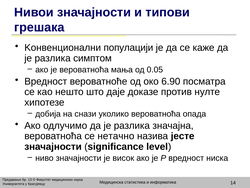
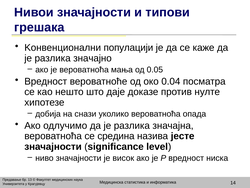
симптом: симптом -> значајно (92, 58)
6.90: 6.90 -> 0.04 (171, 81)
нетачно: нетачно -> средина (116, 136)
